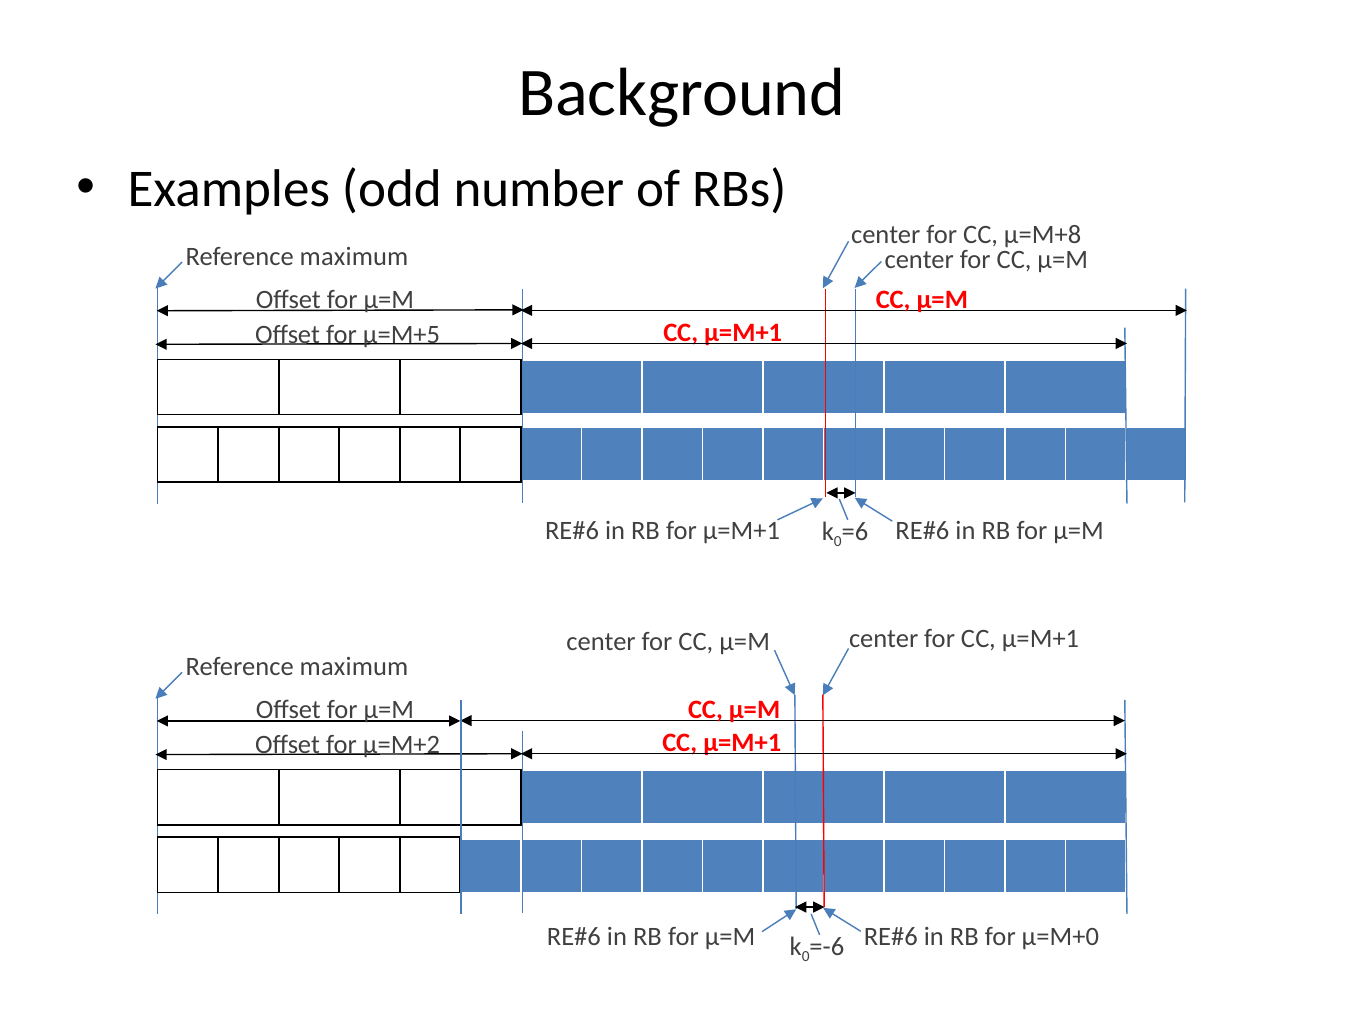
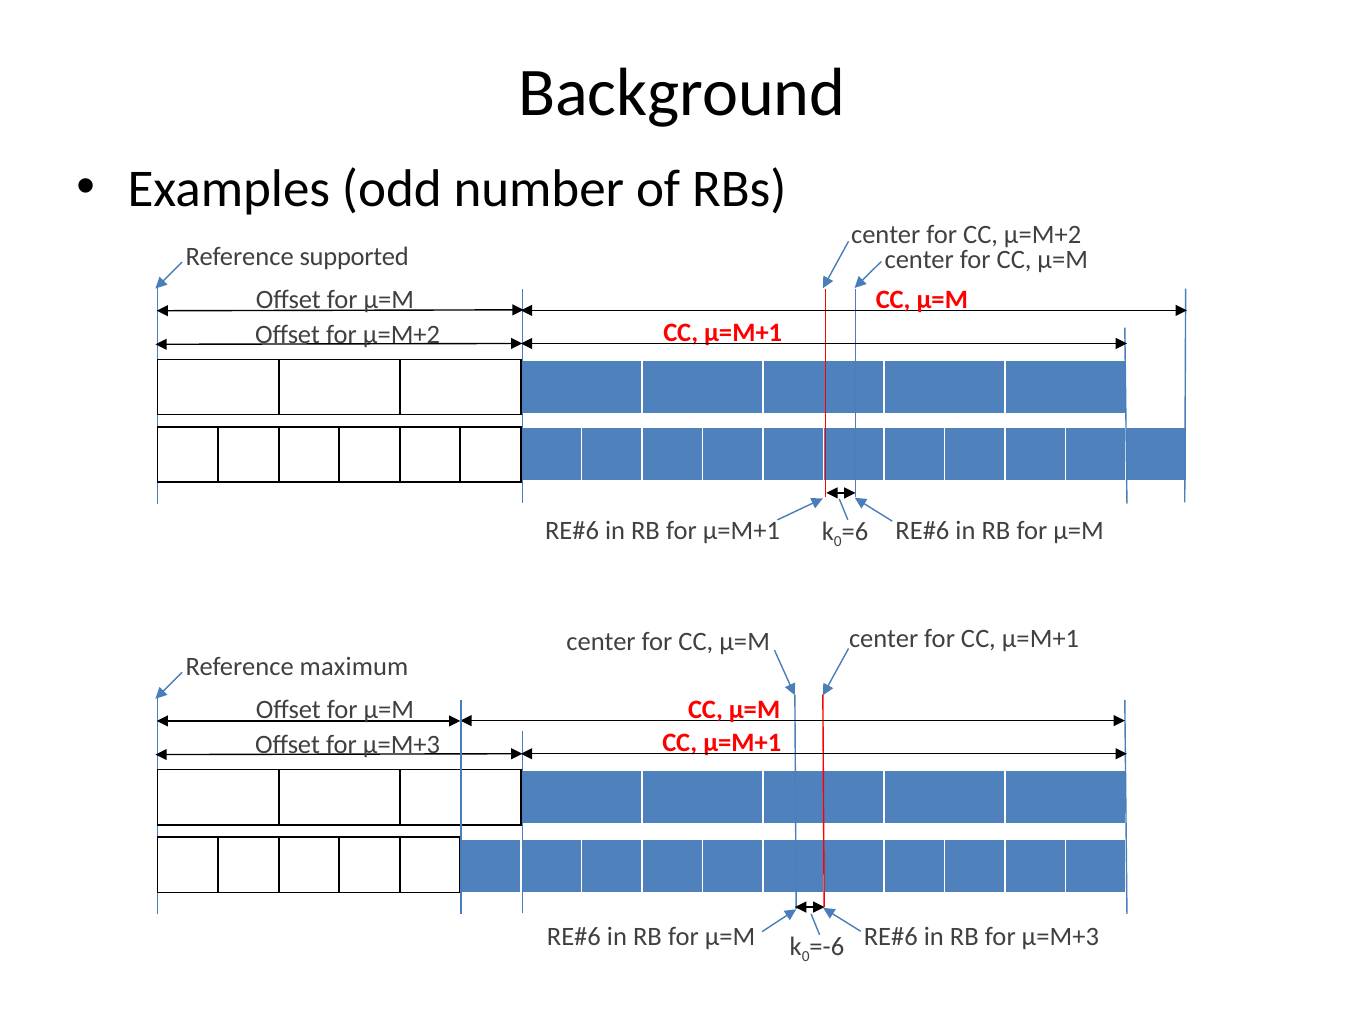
CC µ=M+8: µ=M+8 -> µ=M+2 (1043, 235)
maximum: maximum -> supported (354, 257)
for µ=M+5: µ=M+5 -> µ=M+2 (402, 334)
Offset for µ=M+2: µ=M+2 -> µ=M+3 (402, 745)
RB for µ=M+0: µ=M+0 -> µ=M+3 (1060, 937)
